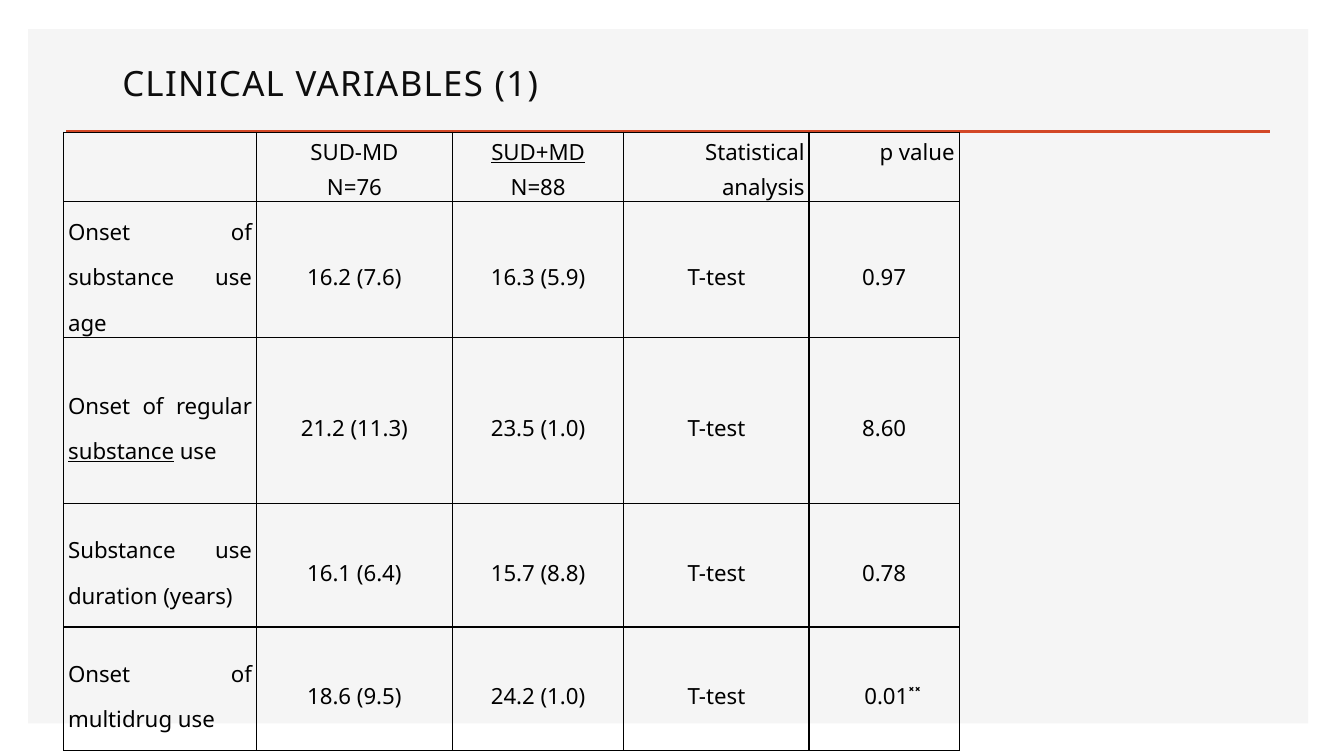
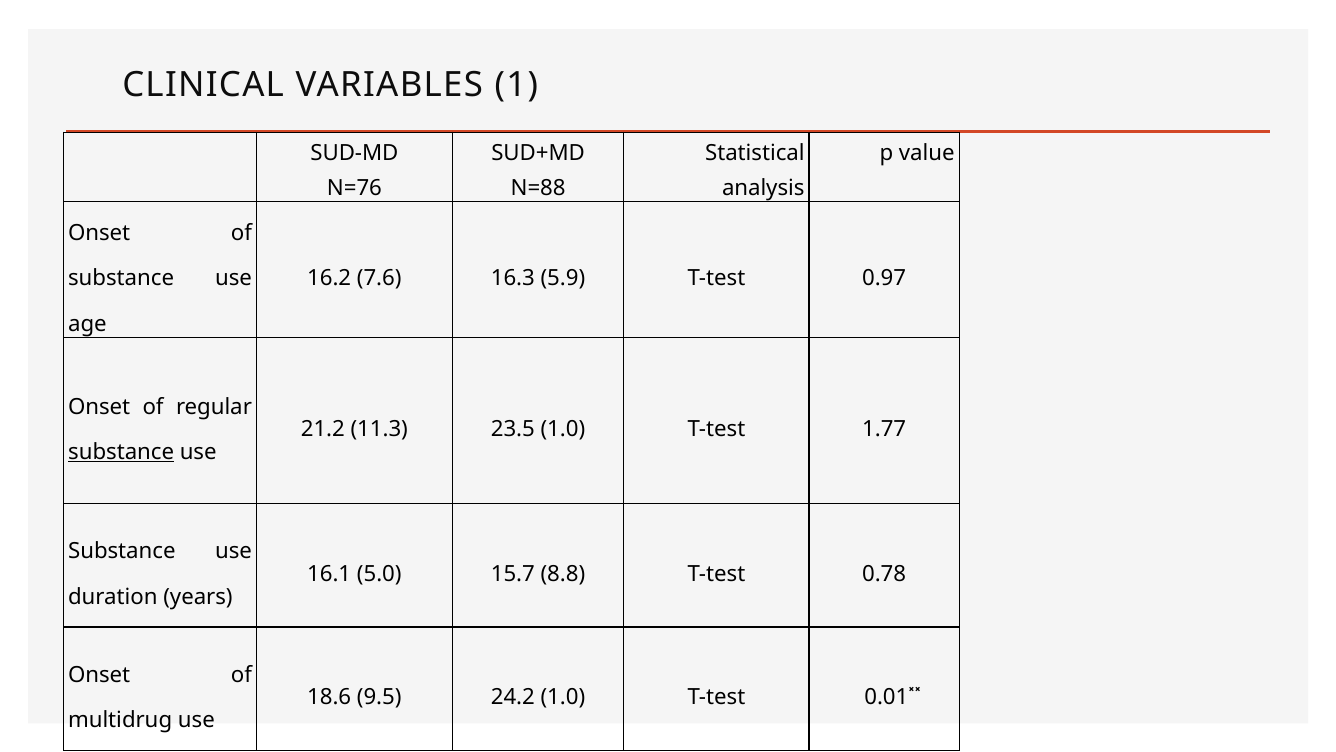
SUD+MD underline: present -> none (538, 153)
8.60: 8.60 -> 1.77 (884, 429)
6.4: 6.4 -> 5.0 (379, 574)
